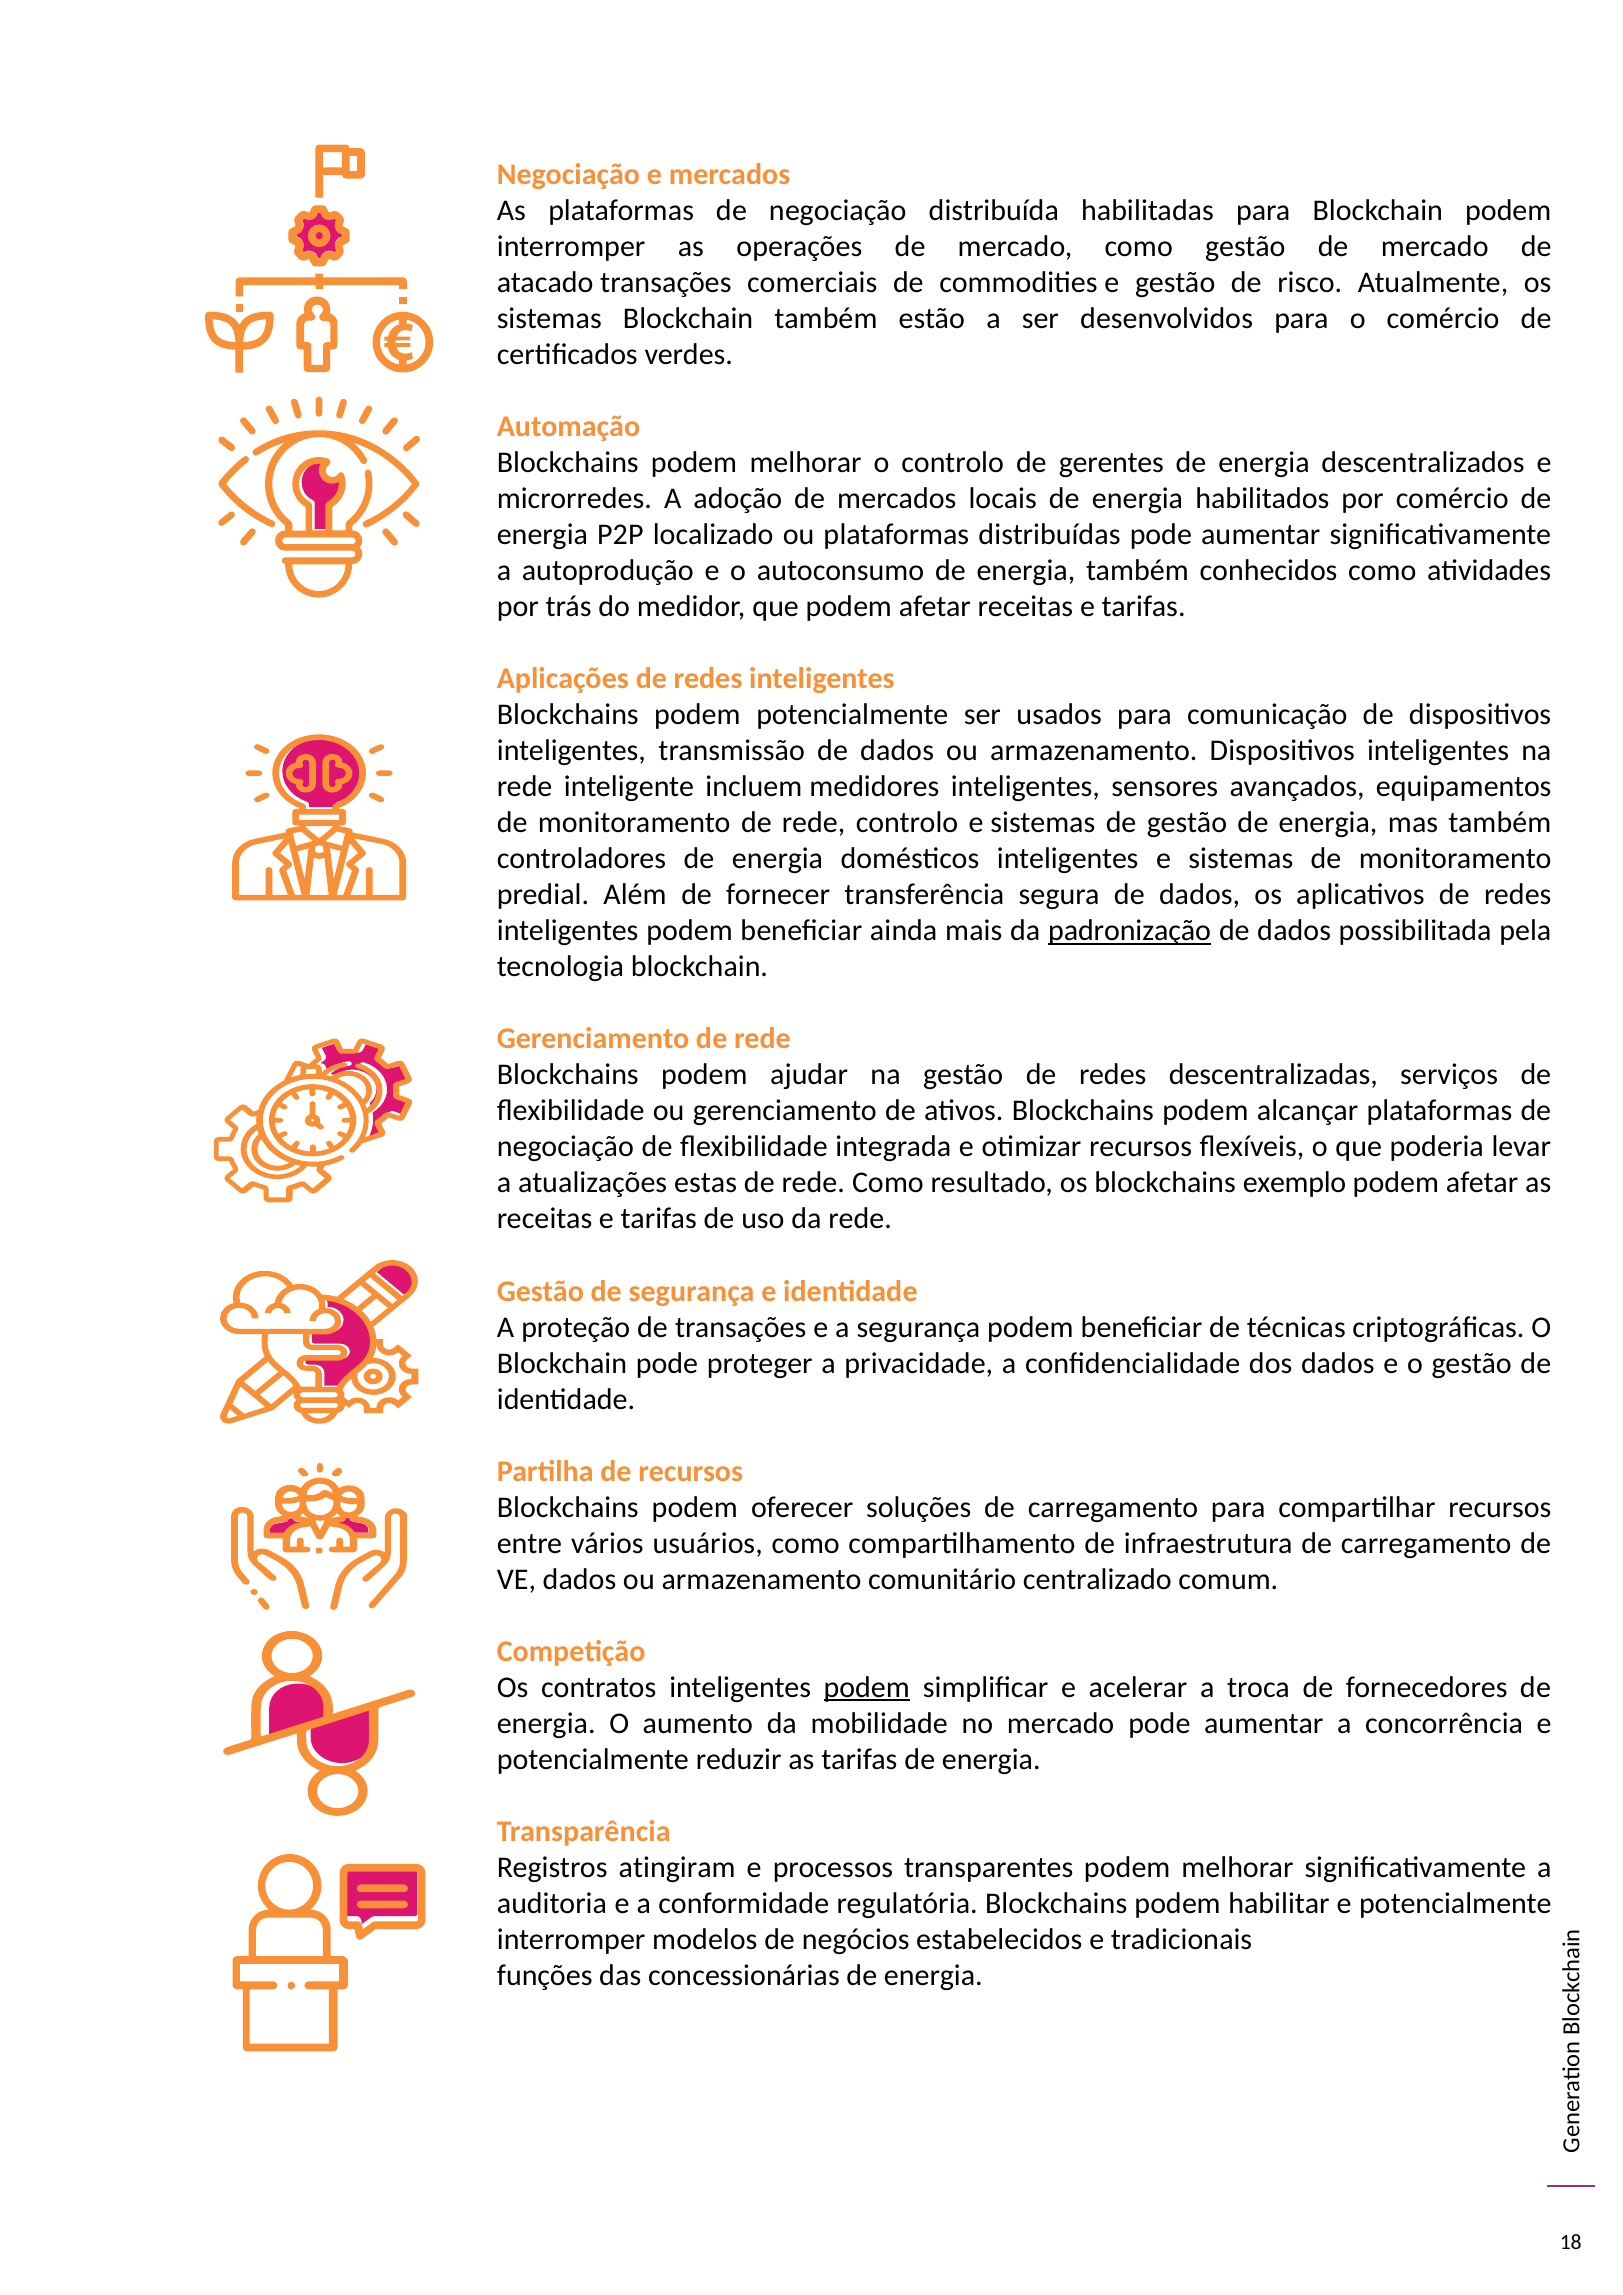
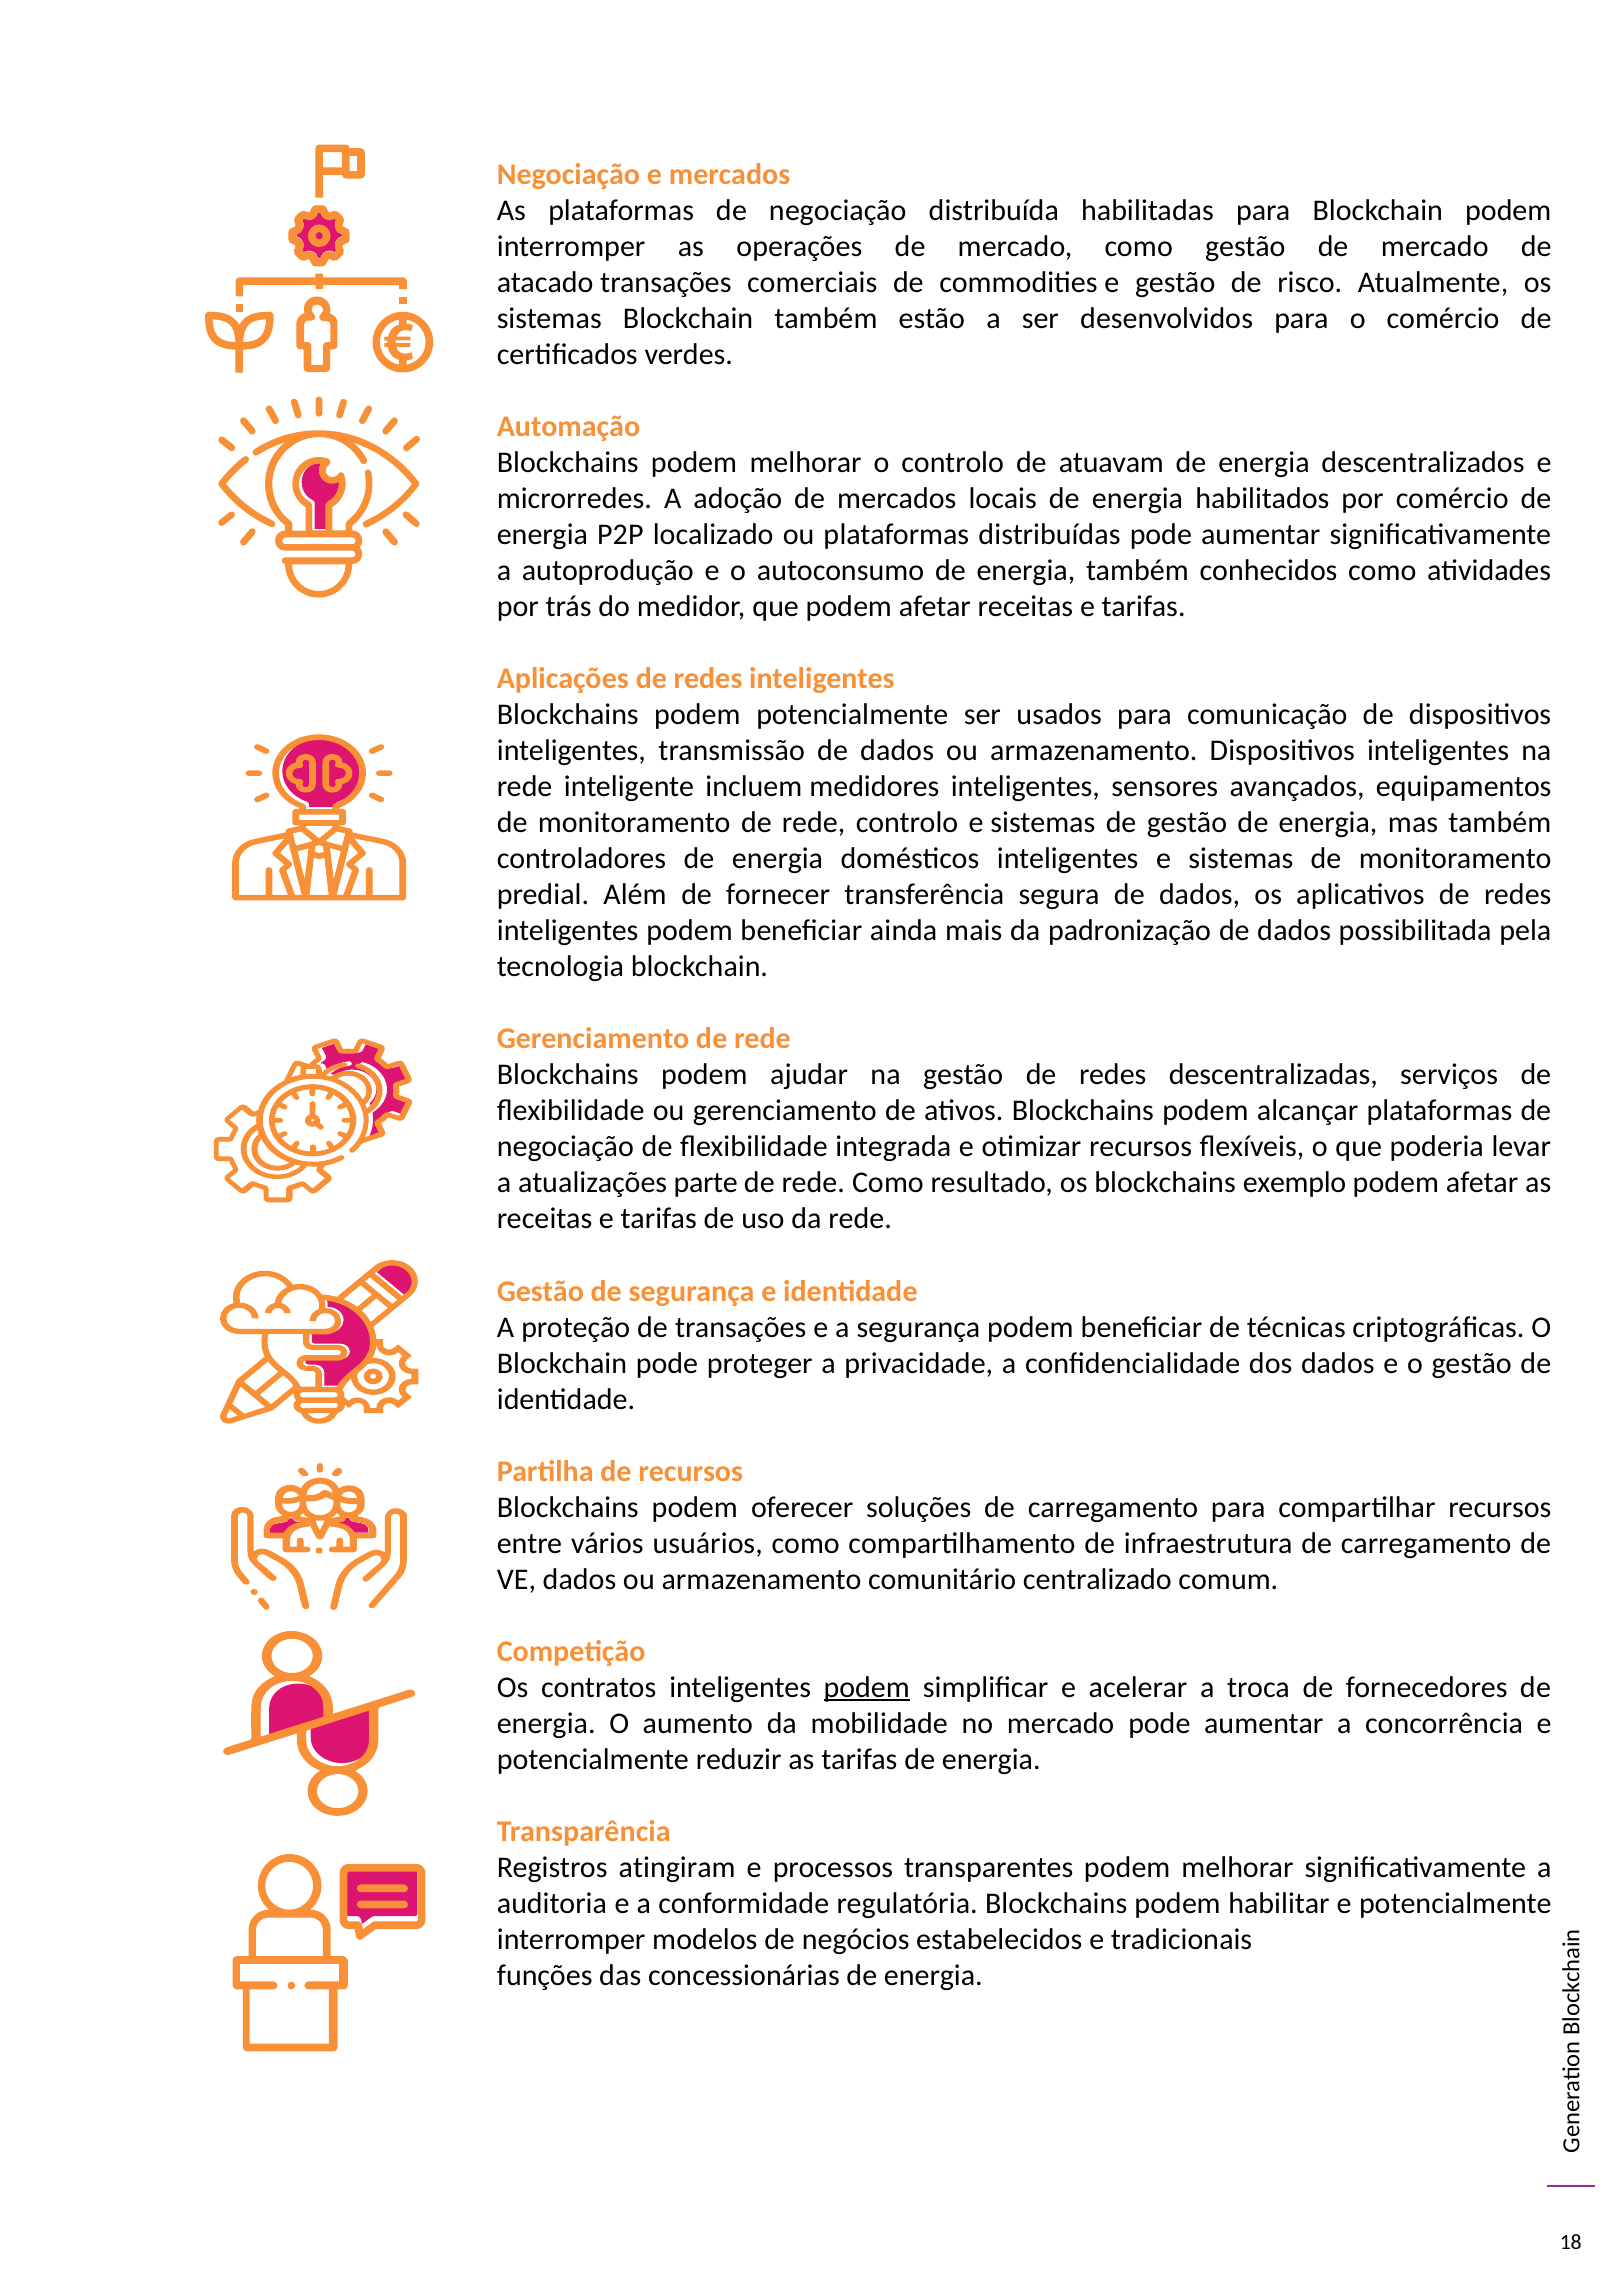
gerentes: gerentes -> atuavam (1111, 463)
padronização underline: present -> none (1130, 931)
estas: estas -> parte (706, 1183)
